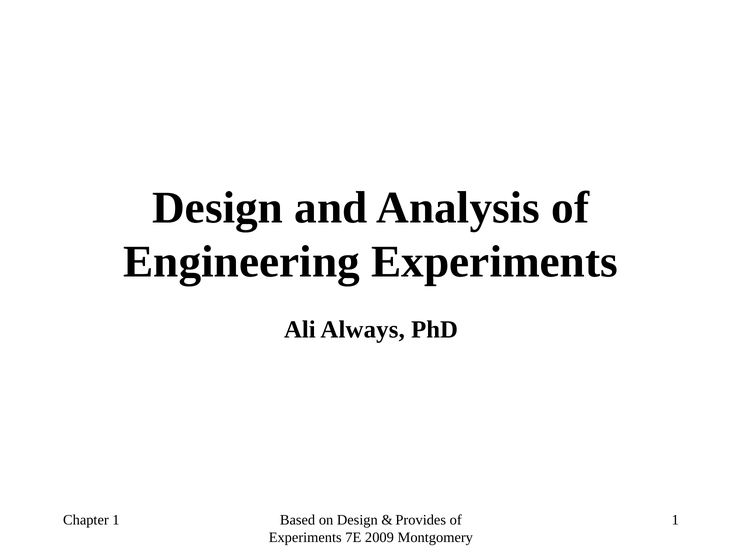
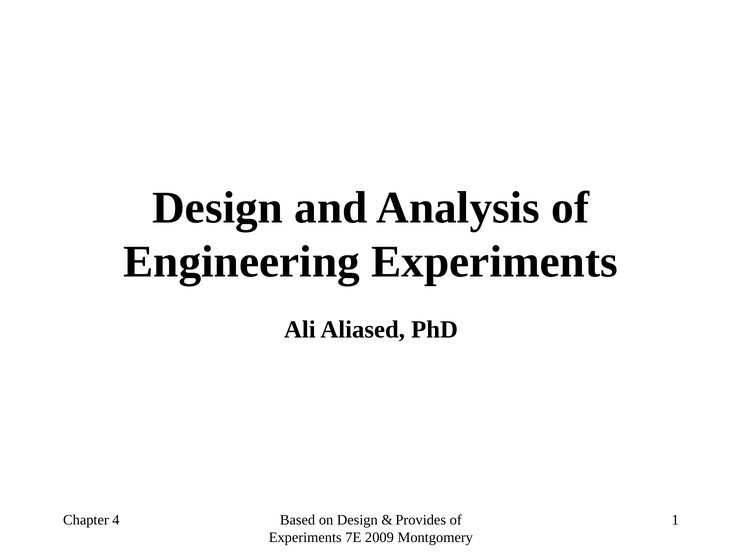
Always: Always -> Aliased (363, 330)
Chapter 1: 1 -> 4 (116, 520)
